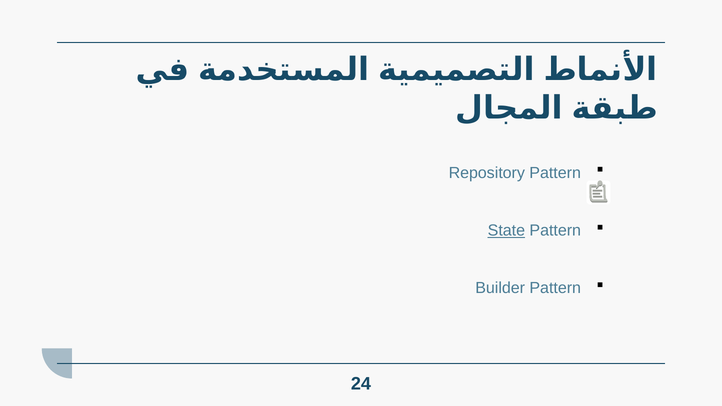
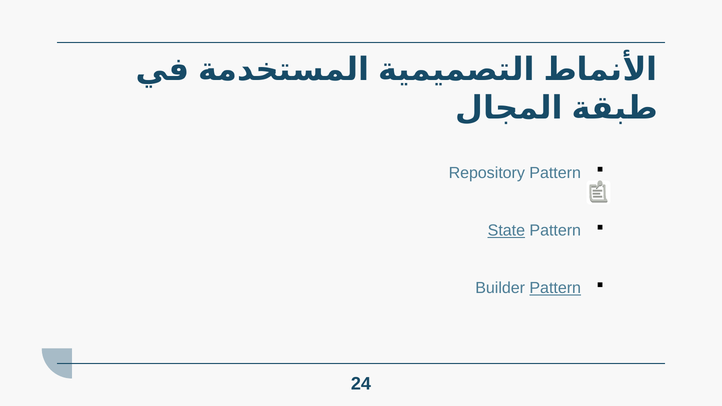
Pattern underline: none -> present (555, 288)
